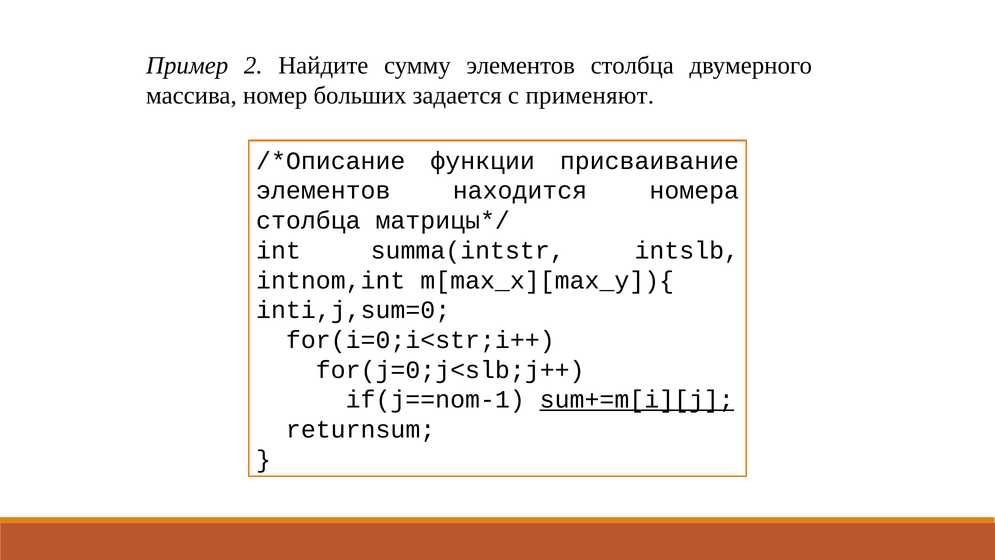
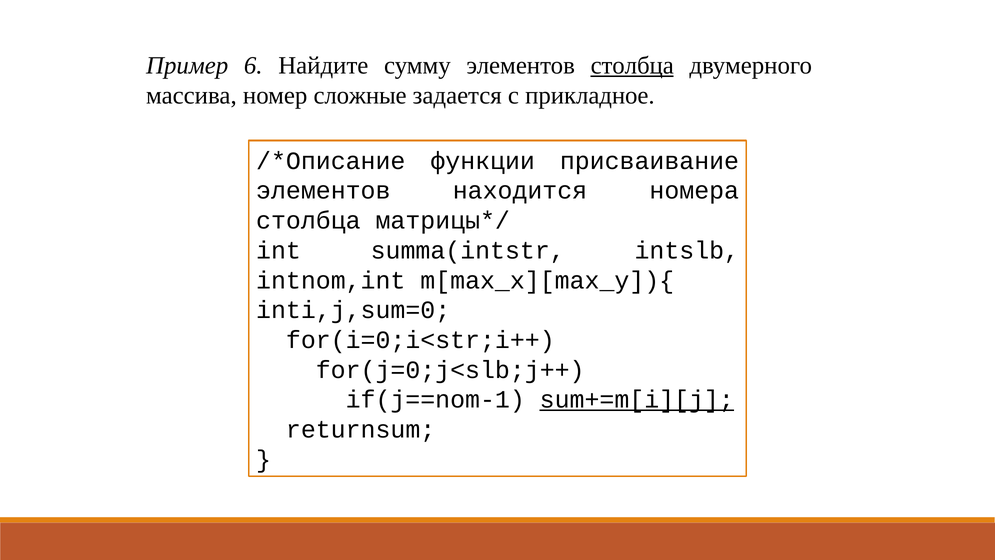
2: 2 -> 6 (253, 66)
столбца underline: none -> present (632, 66)
больших: больших -> сложные (360, 95)
применяют: применяют -> прикладное (590, 95)
